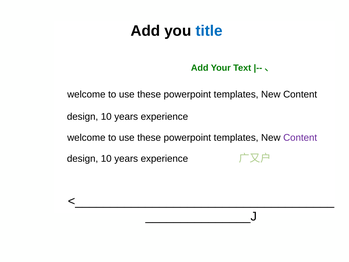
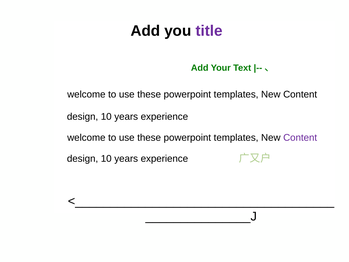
title colour: blue -> purple (209, 31)
